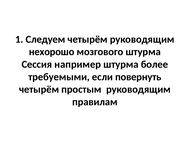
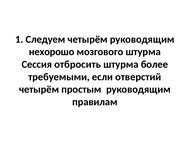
например: например -> отбросить (78, 64)
повернуть: повернуть -> отверстий (138, 77)
